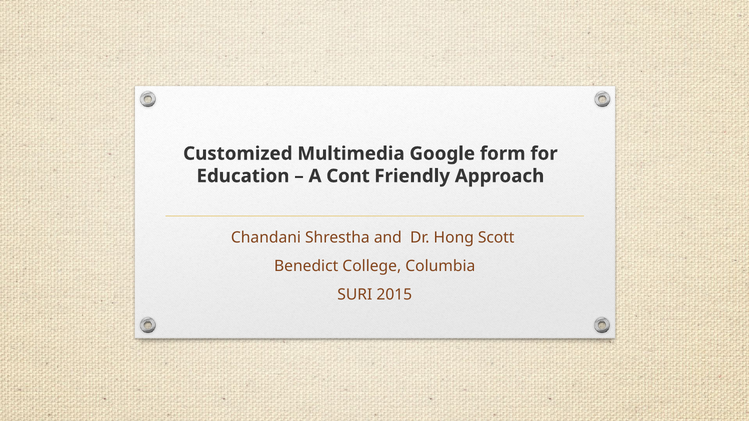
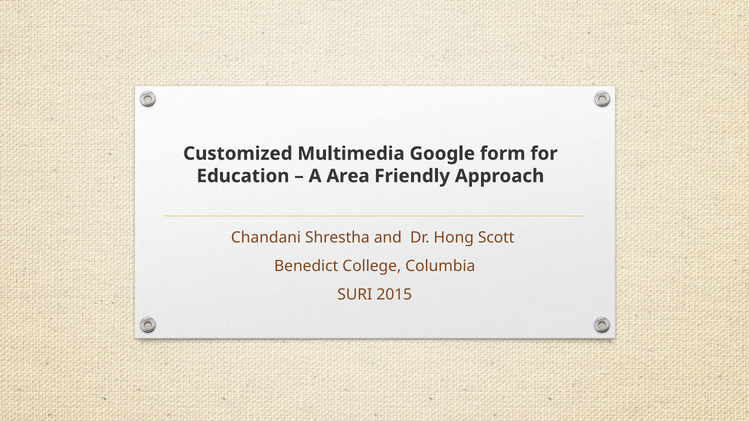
Cont: Cont -> Area (348, 176)
